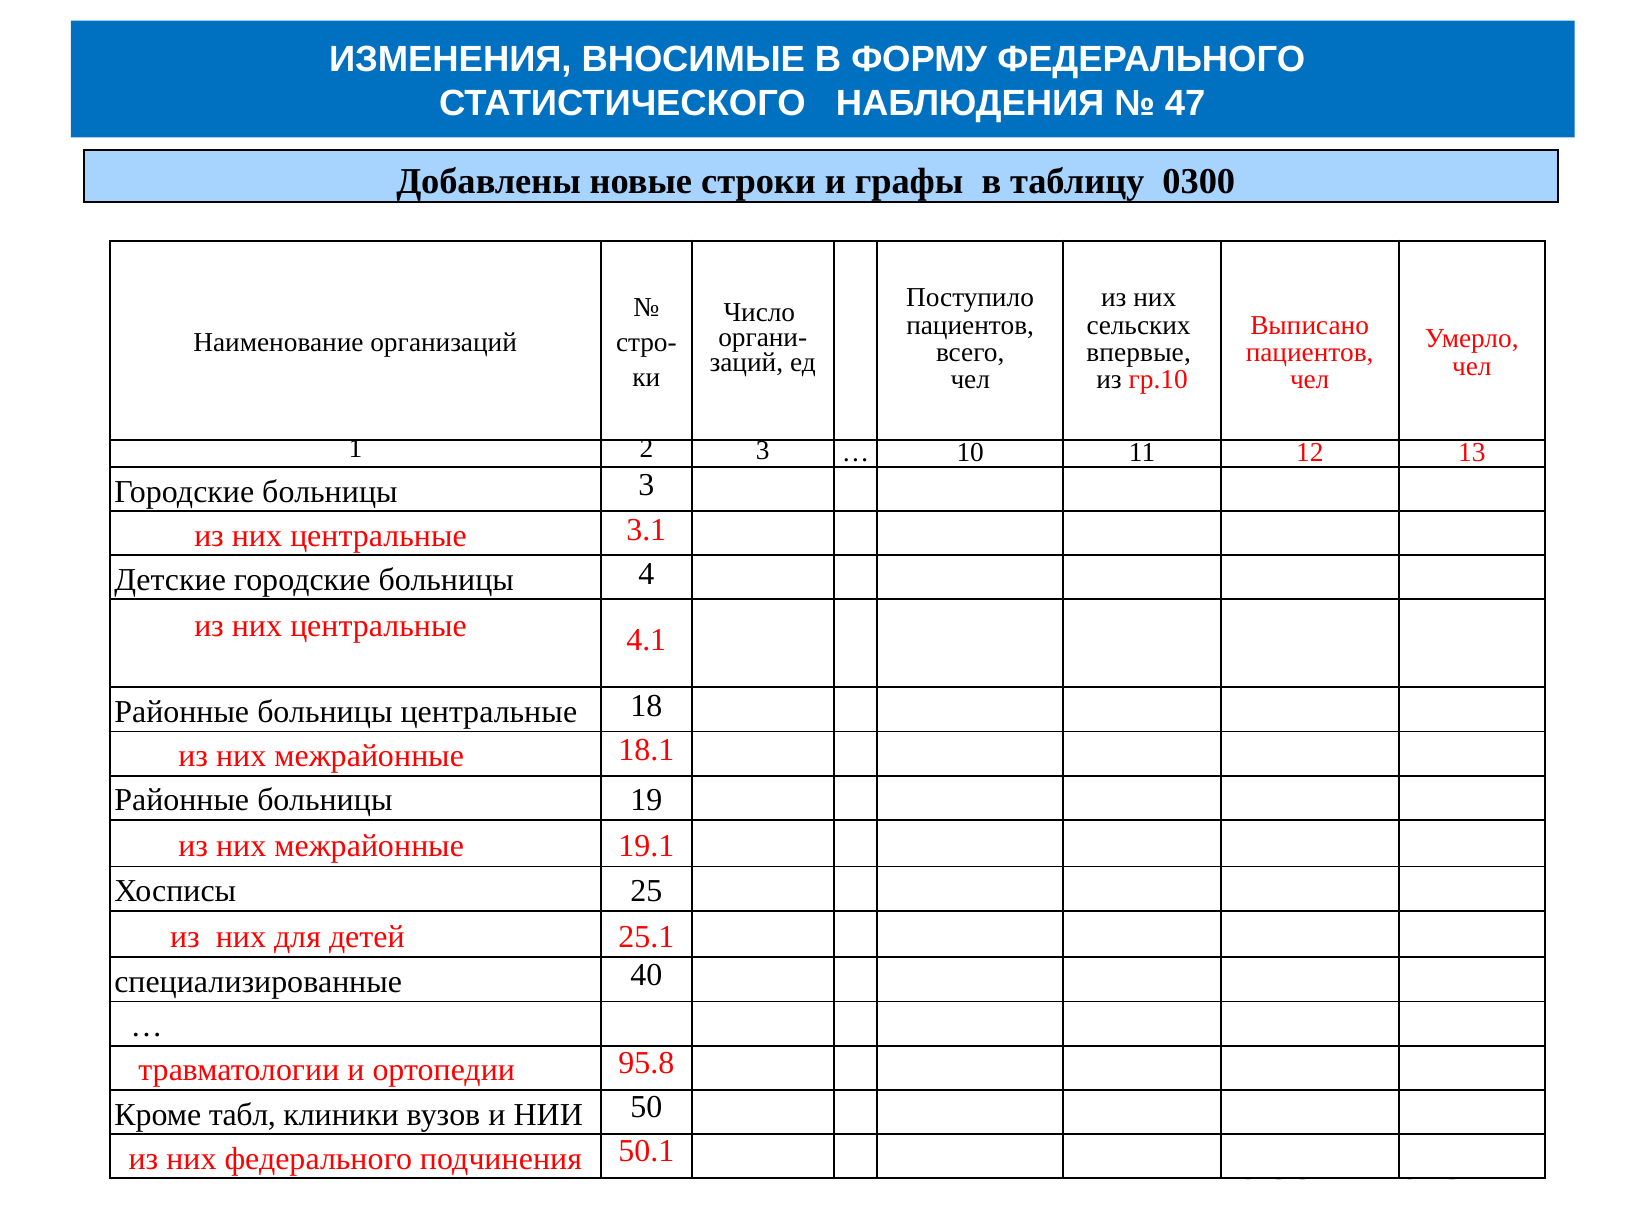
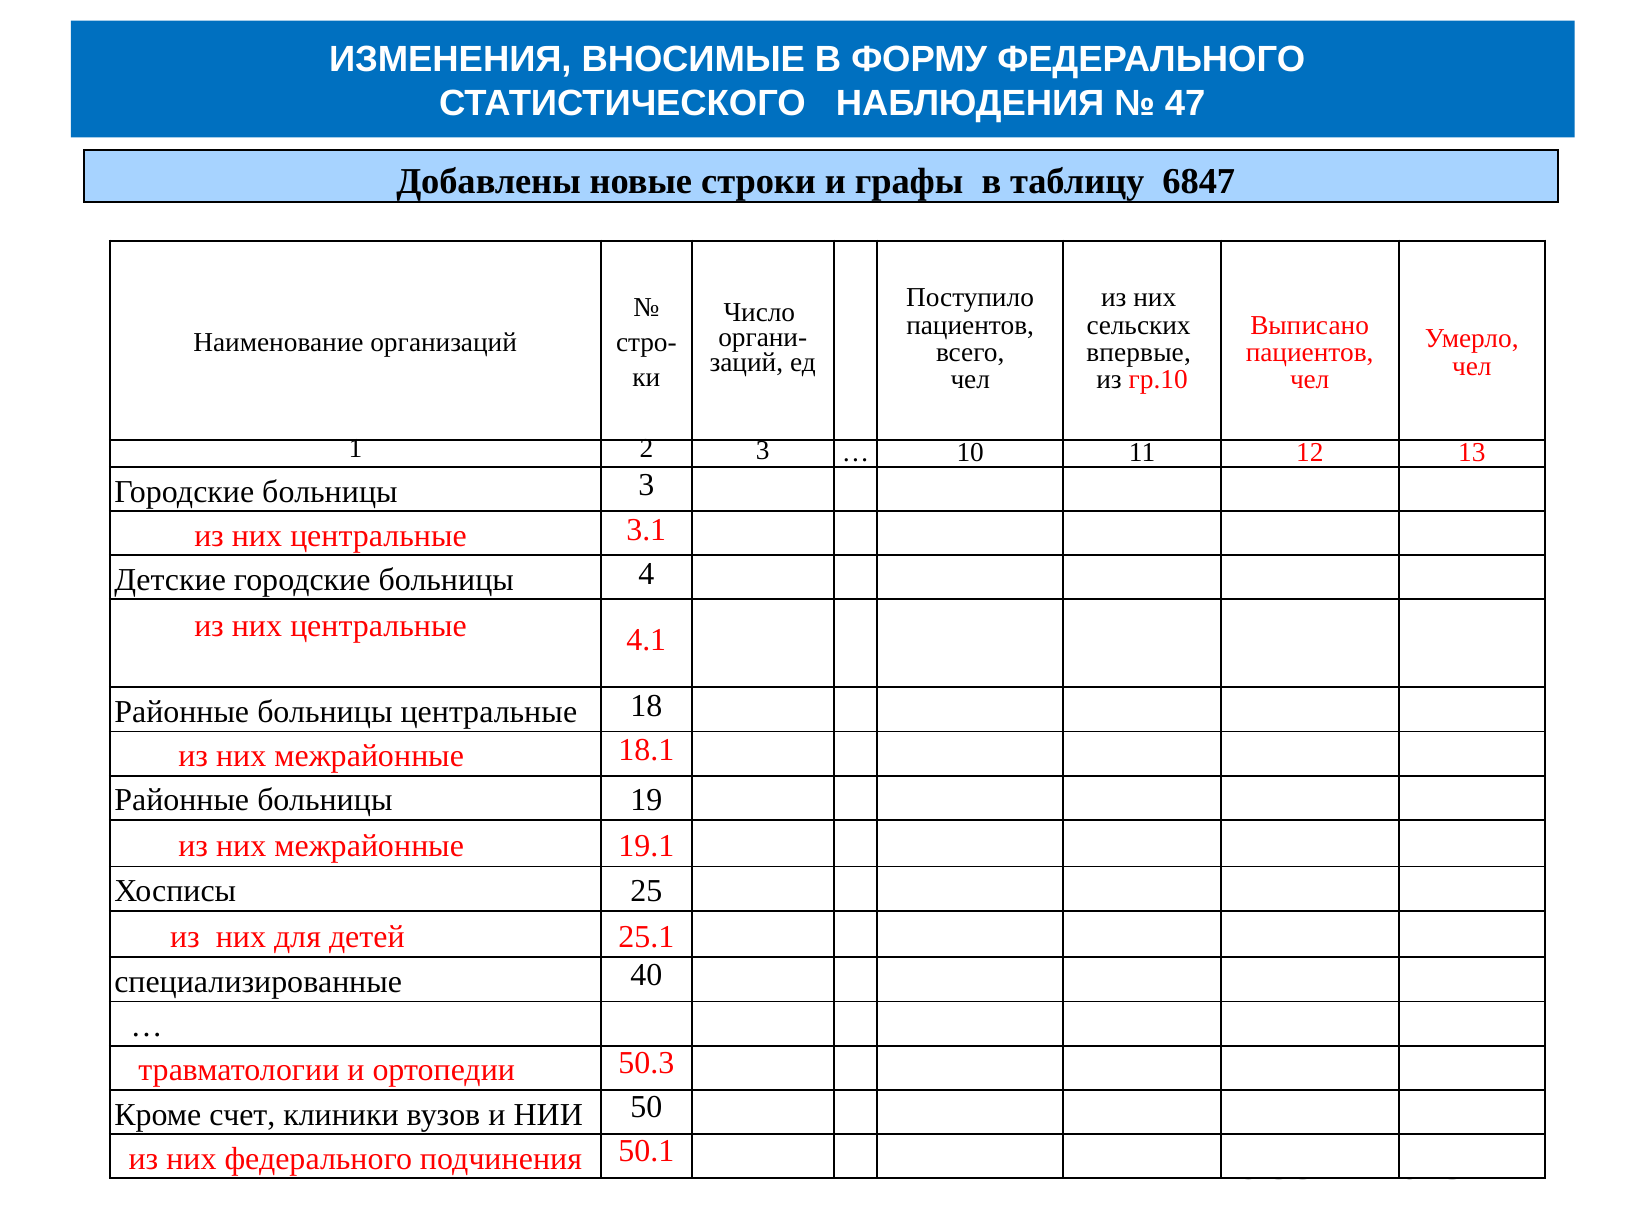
0300: 0300 -> 6847 (1199, 181)
95.8: 95.8 -> 50.3 (646, 1063)
табл: табл -> счет (242, 1115)
